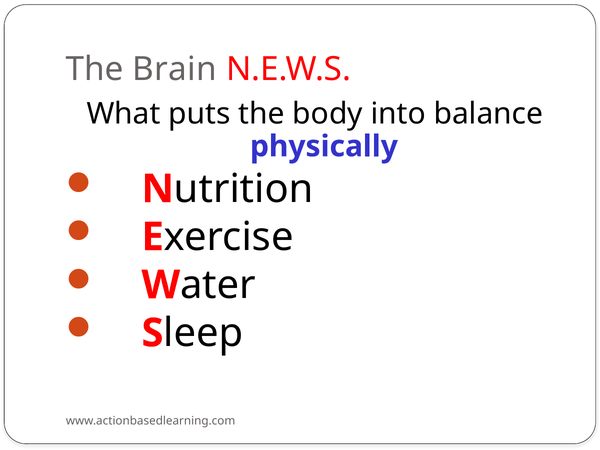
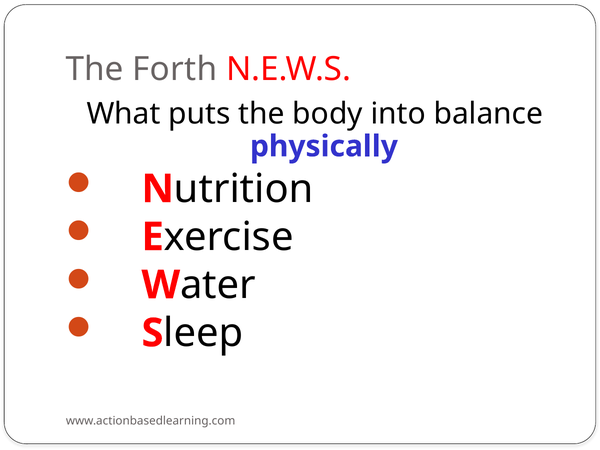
Brain: Brain -> Forth (175, 69)
